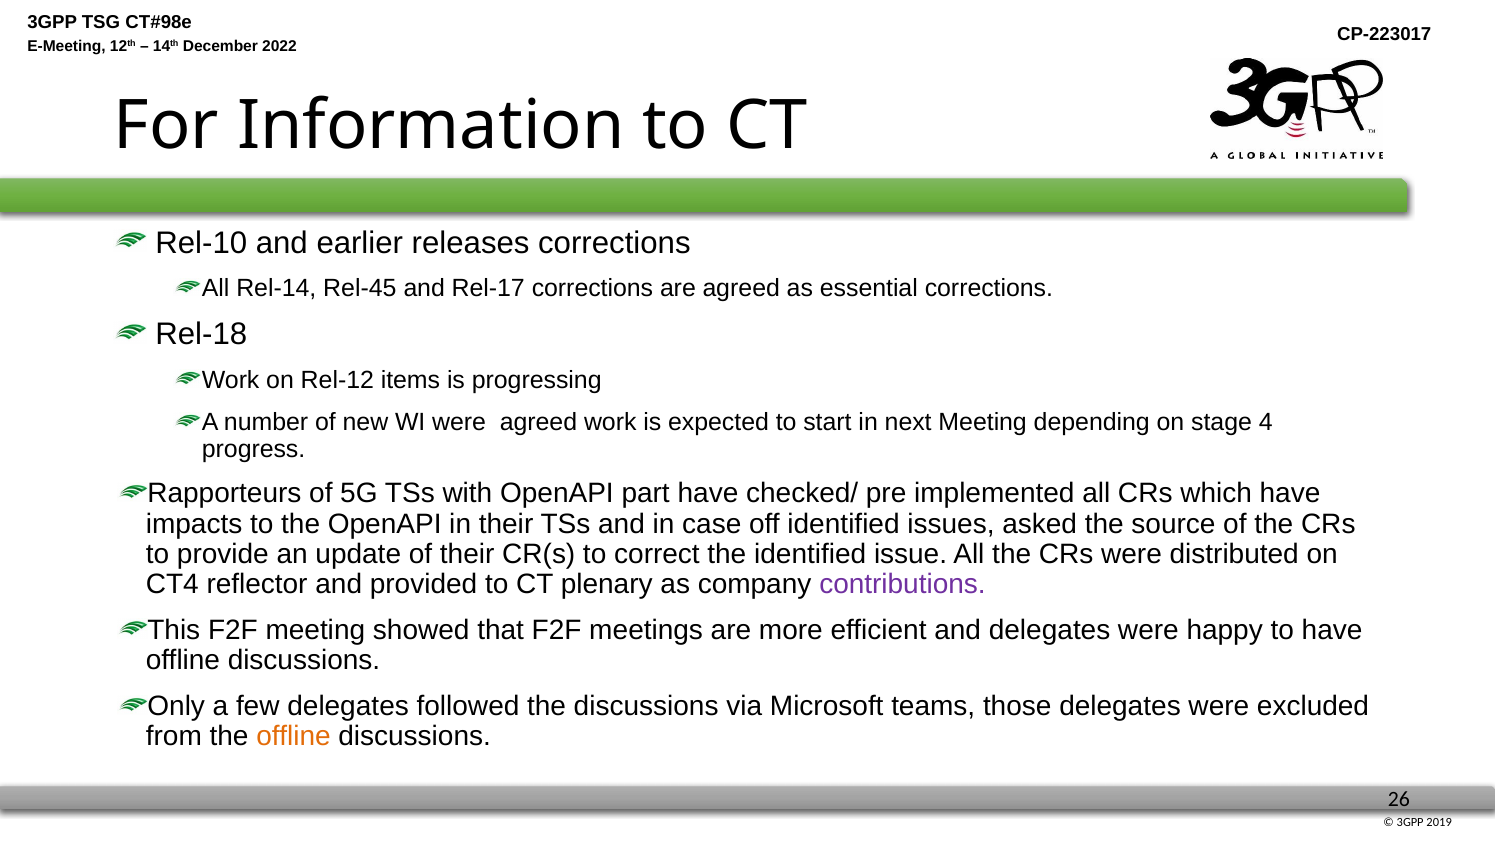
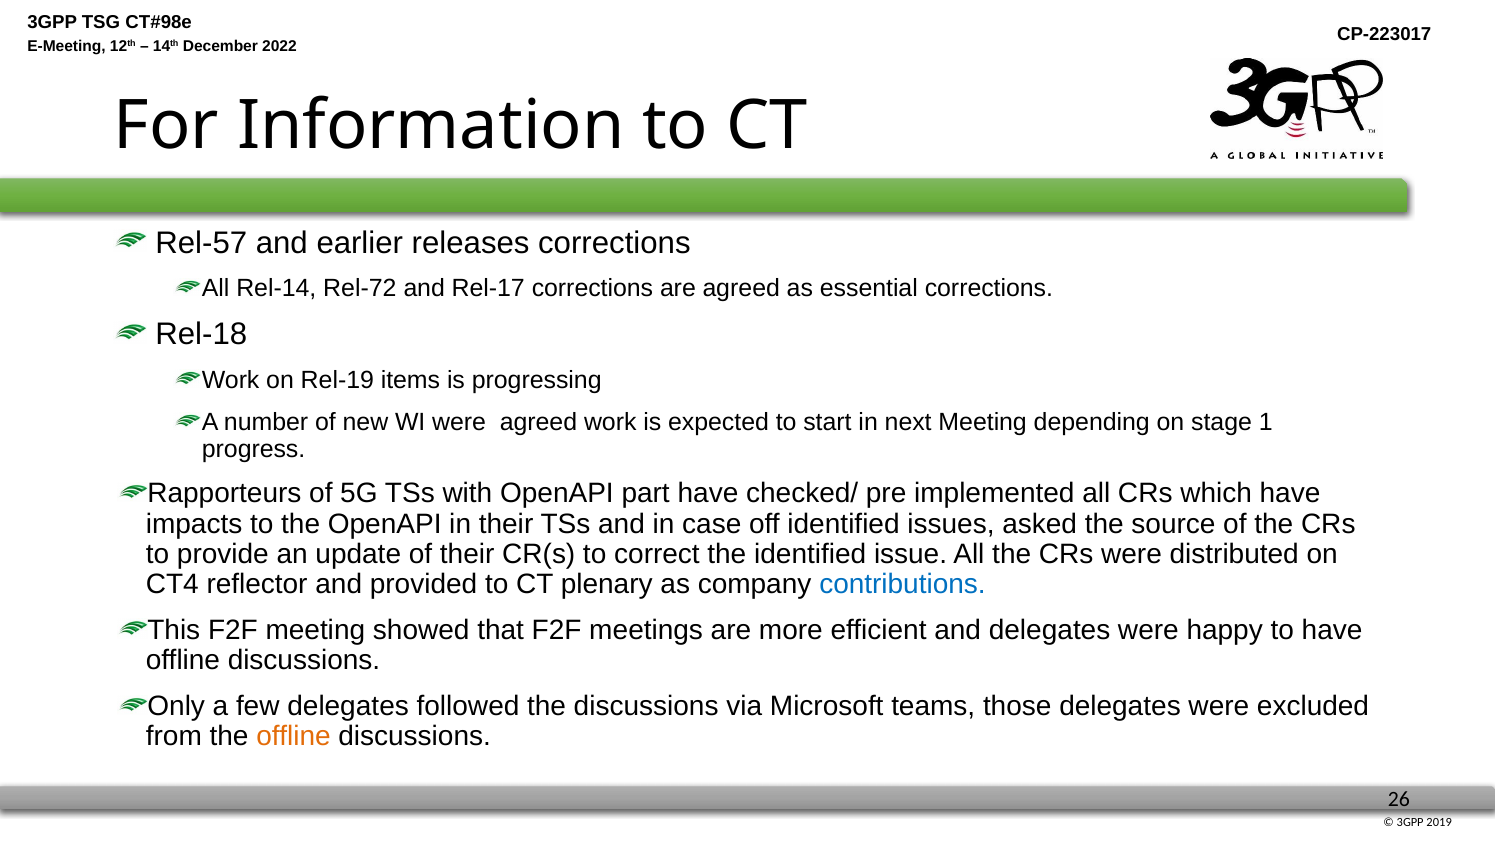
Rel-10: Rel-10 -> Rel-57 (201, 243)
Rel-45: Rel-45 -> Rel-72 (360, 288)
Rel-12: Rel-12 -> Rel-19 (337, 380)
4: 4 -> 1 (1266, 422)
contributions colour: purple -> blue (902, 584)
